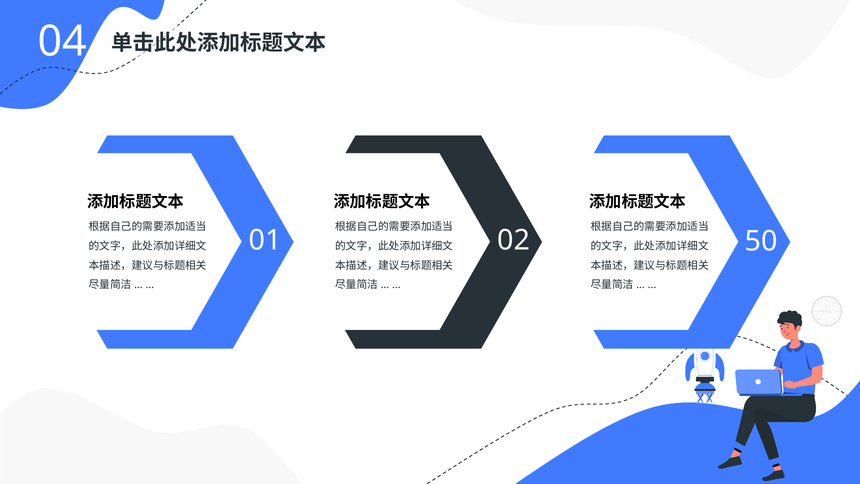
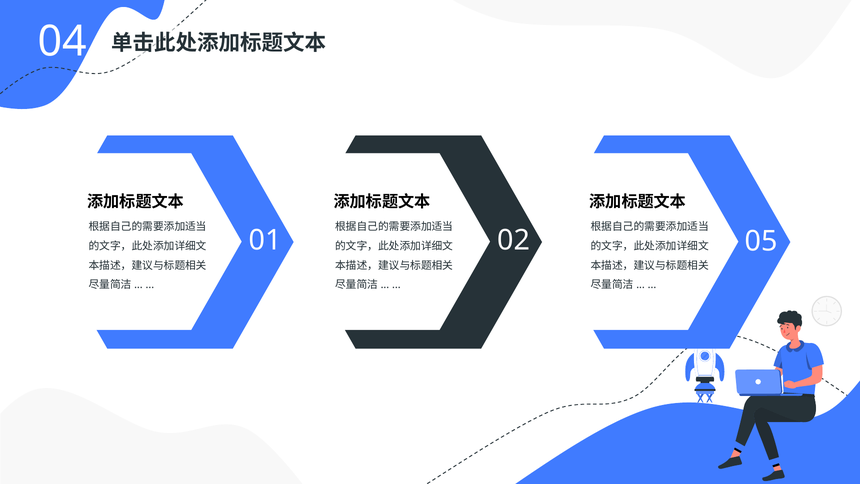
50: 50 -> 05 (761, 241)
